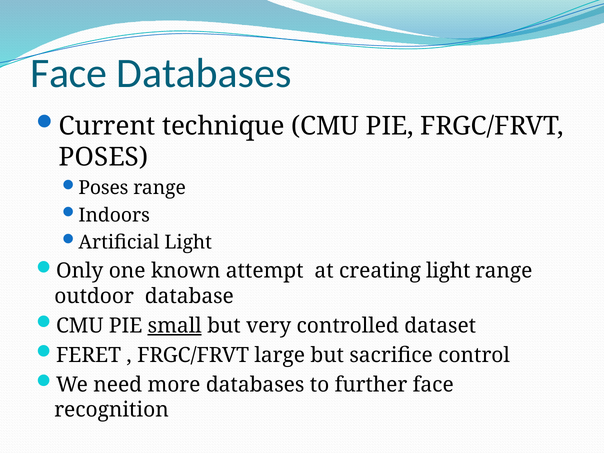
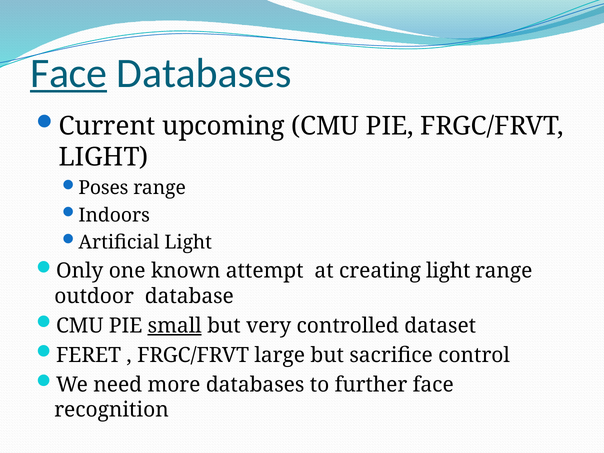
Face underline: none -> present (69, 73)
technique: technique -> upcoming (223, 126)
POSES: POSES -> LIGHT (104, 157)
